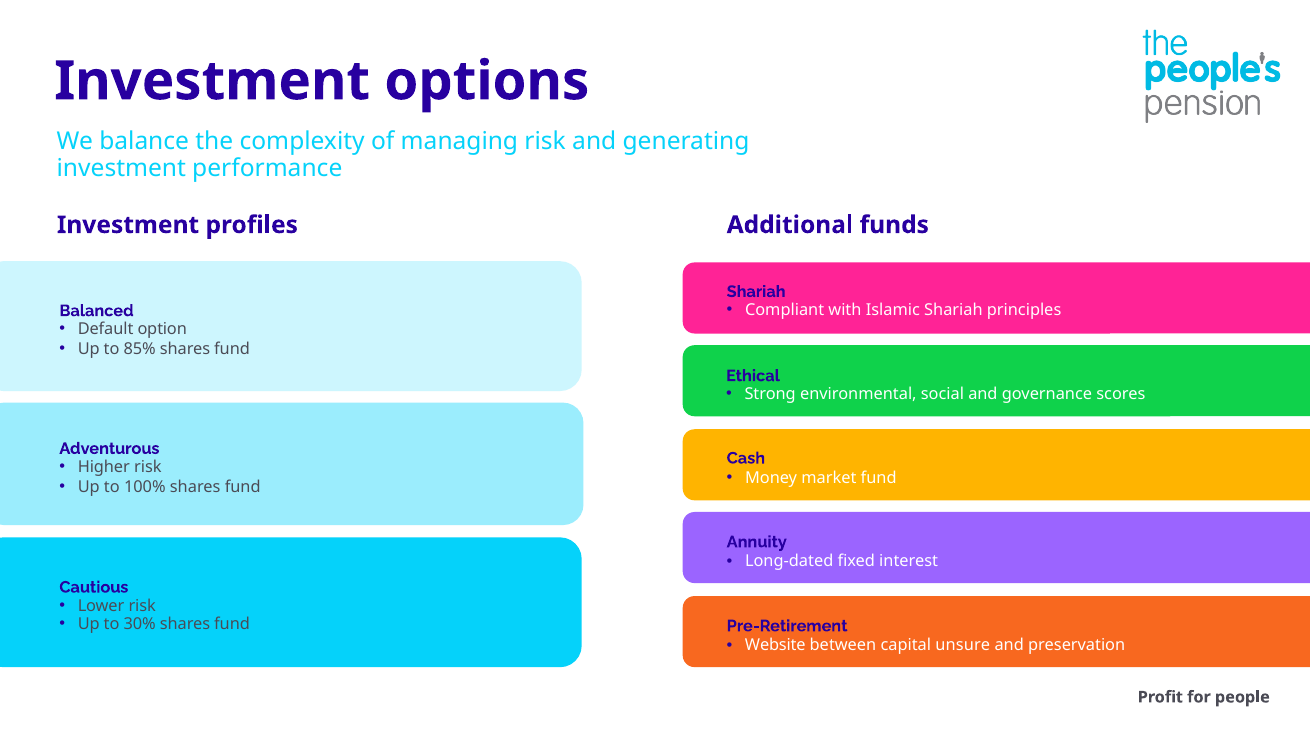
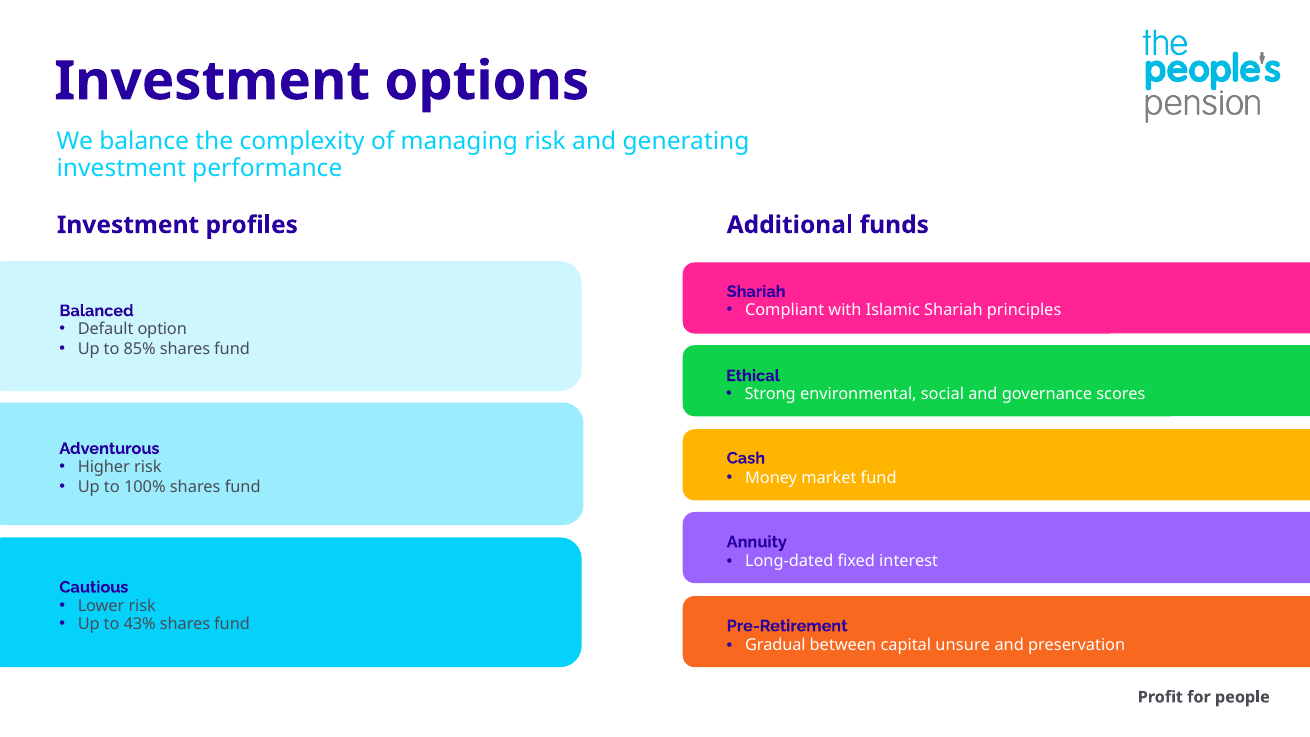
30%: 30% -> 43% (140, 624)
Website: Website -> Gradual (775, 645)
